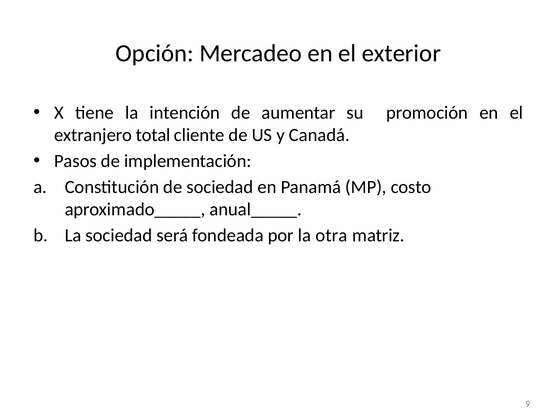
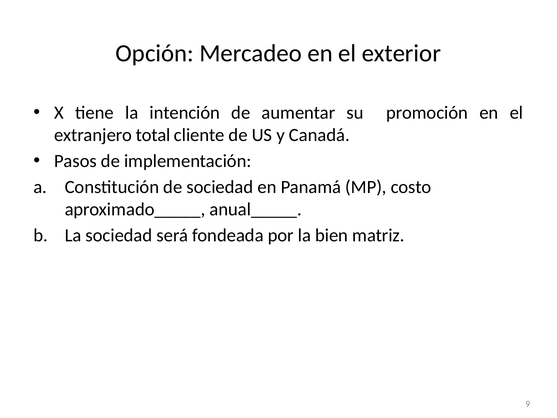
otra: otra -> bien (332, 235)
